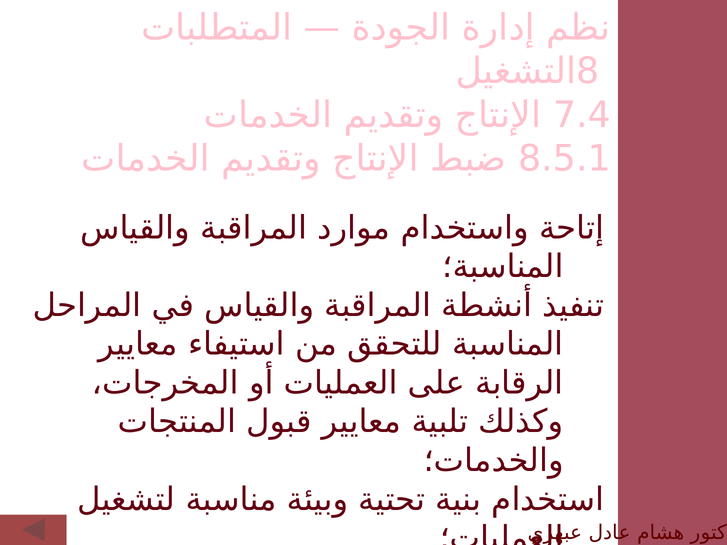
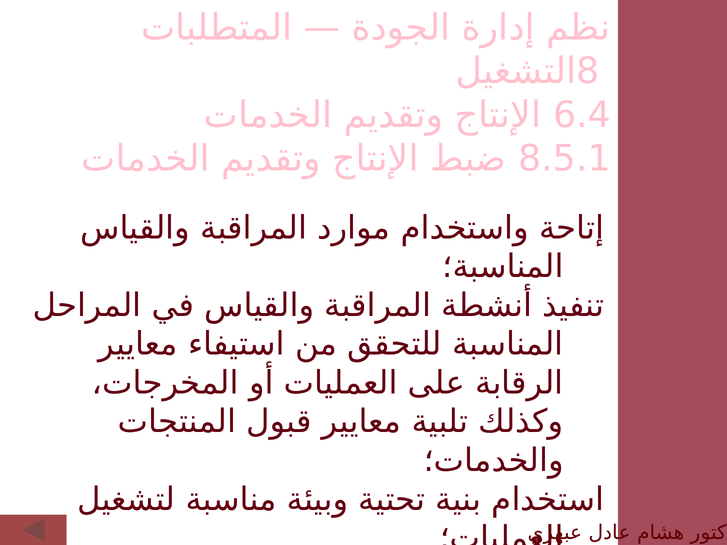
7.4: 7.4 -> 6.4 (582, 115)
